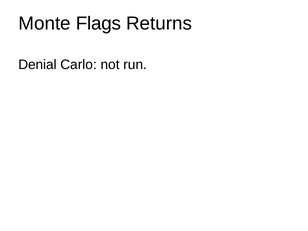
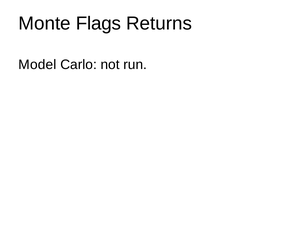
Denial: Denial -> Model (37, 65)
